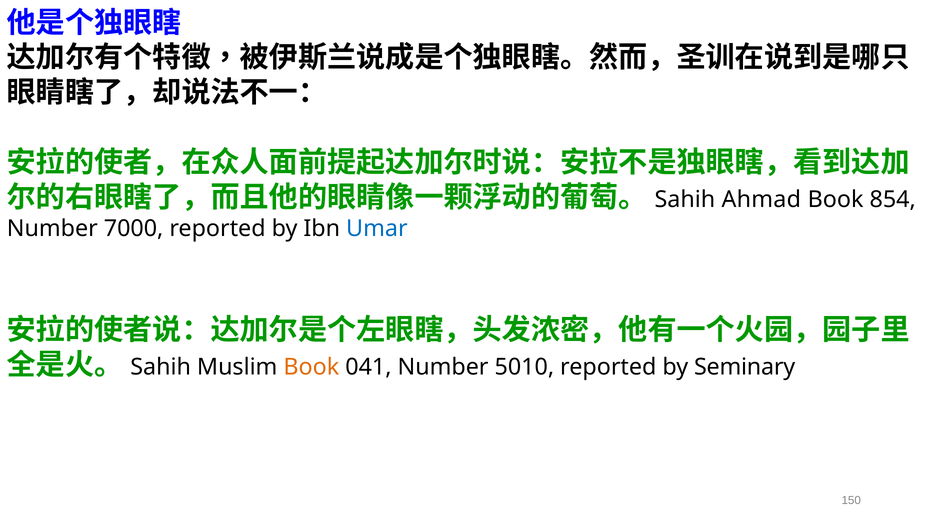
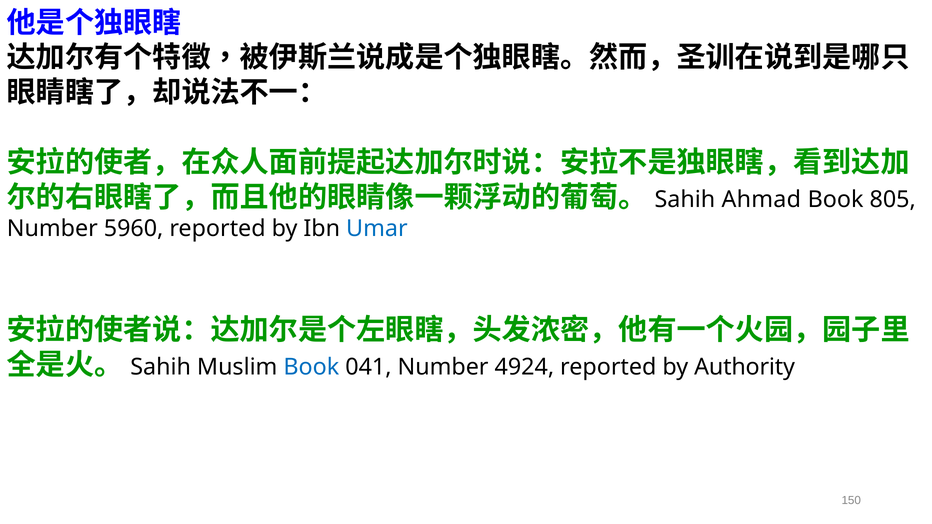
854: 854 -> 805 (893, 200)
7000: 7000 -> 5960 (134, 229)
Book colour: orange -> blue (311, 367)
5010: 5010 -> 4924 (524, 367)
Seminary: Seminary -> Authority (745, 367)
